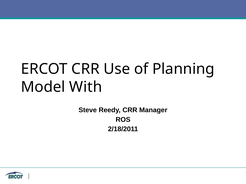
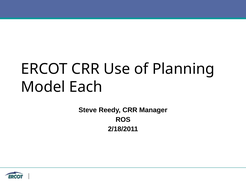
With: With -> Each (86, 87)
